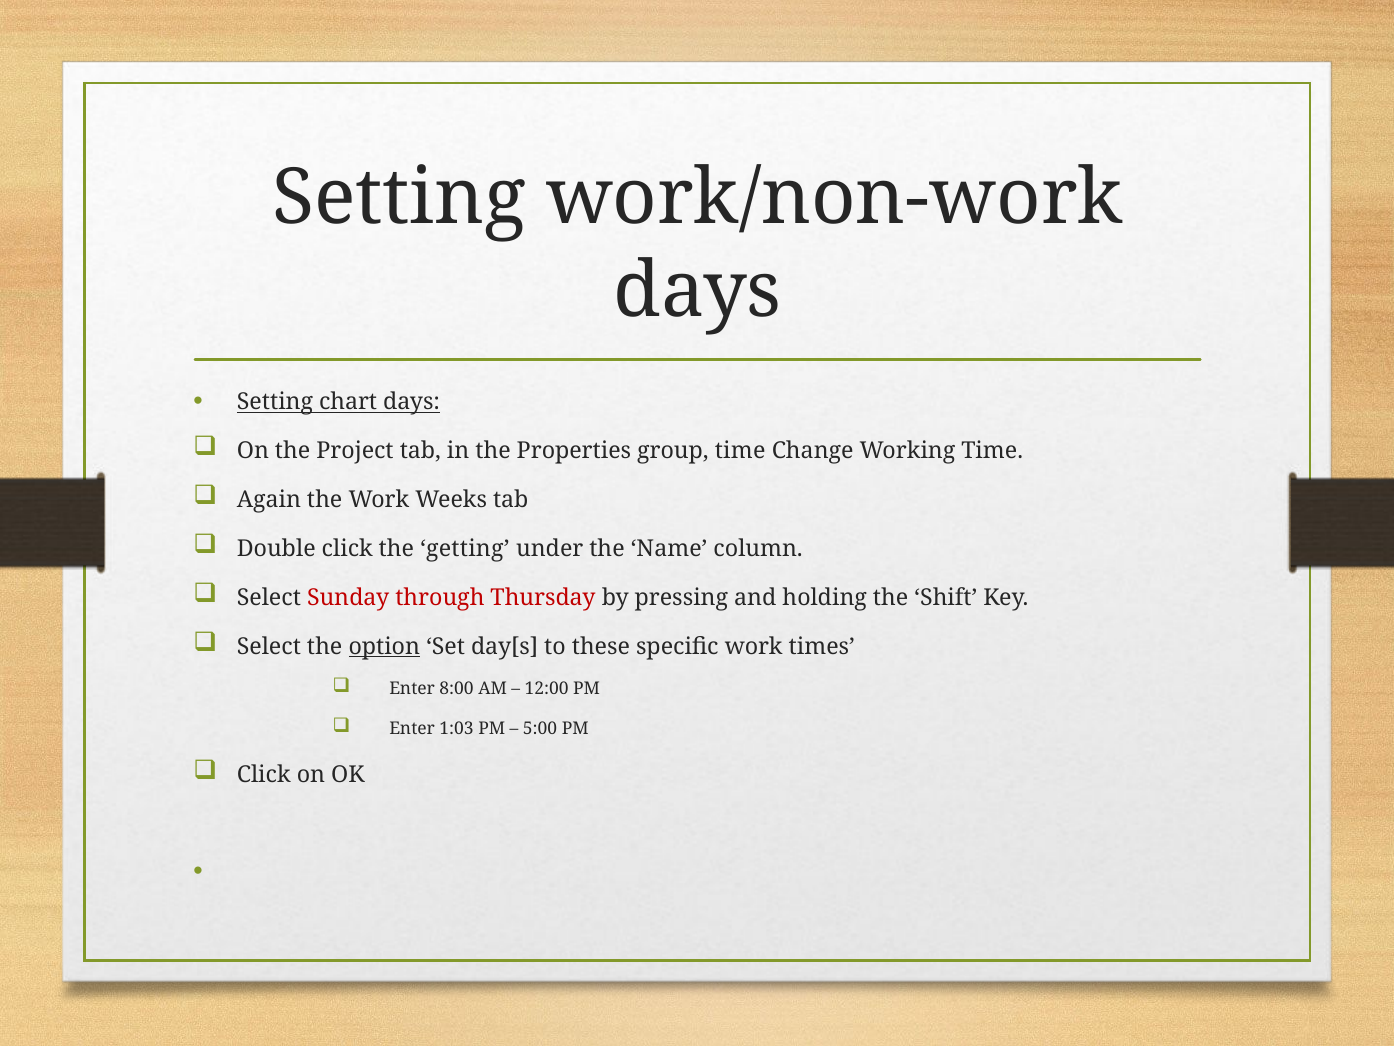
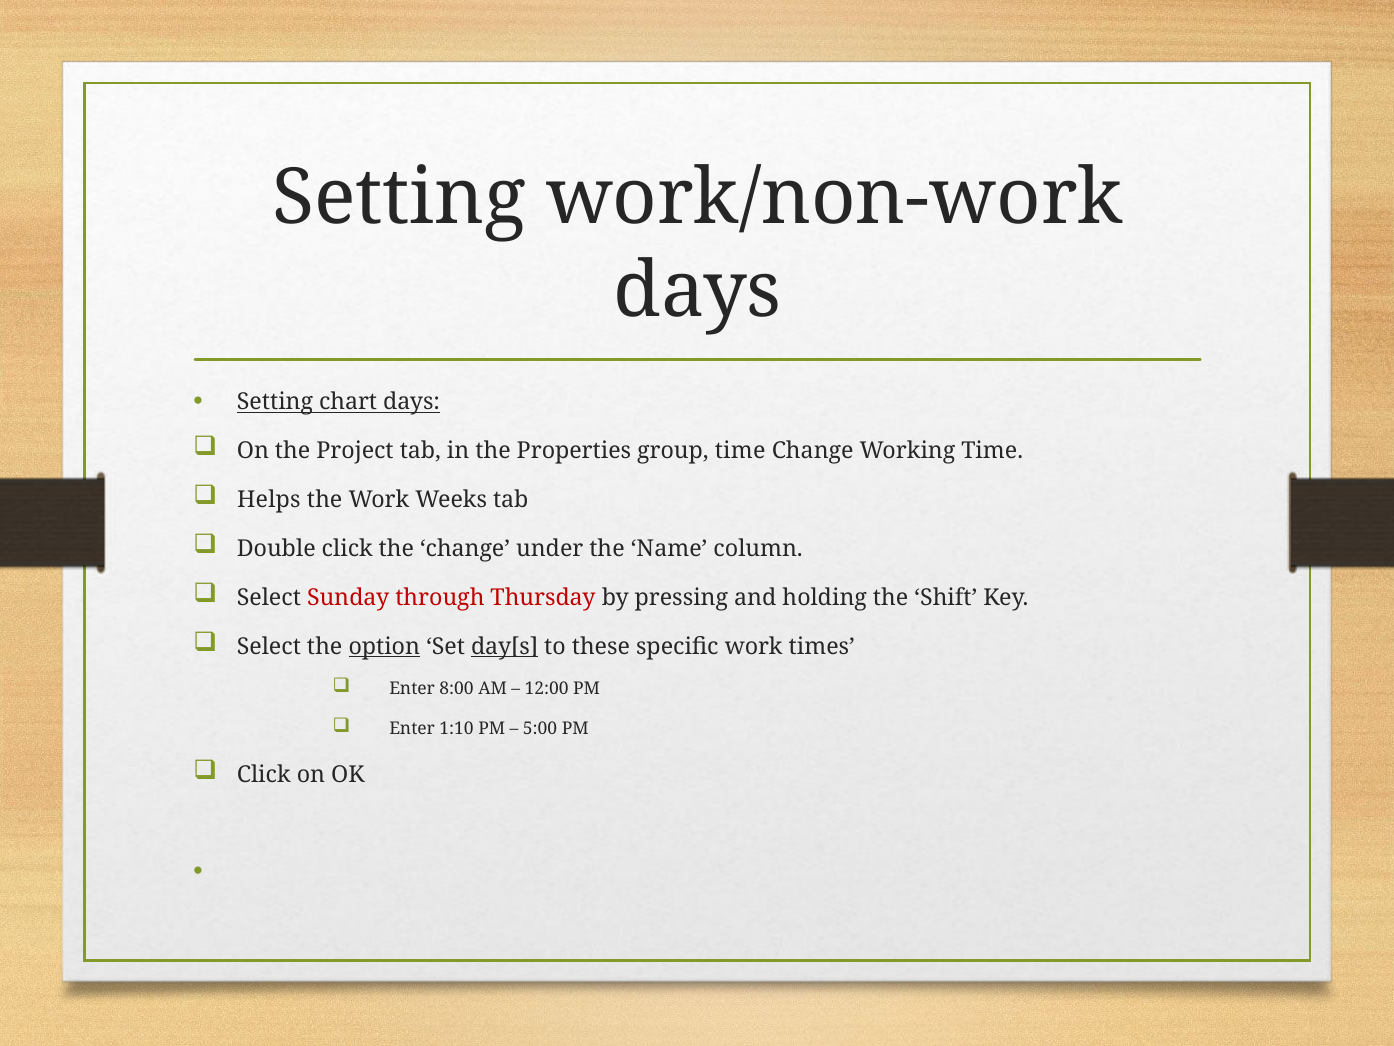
Again: Again -> Helps (269, 500)
the getting: getting -> change (465, 549)
day[s underline: none -> present (505, 646)
1:03: 1:03 -> 1:10 (457, 728)
